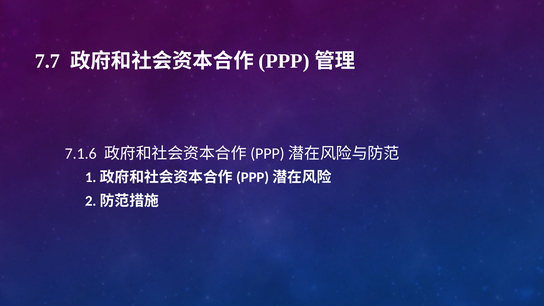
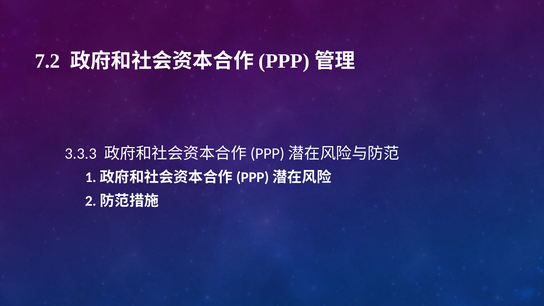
7.7: 7.7 -> 7.2 (47, 61)
7.1.6: 7.1.6 -> 3.3.3 (81, 153)
